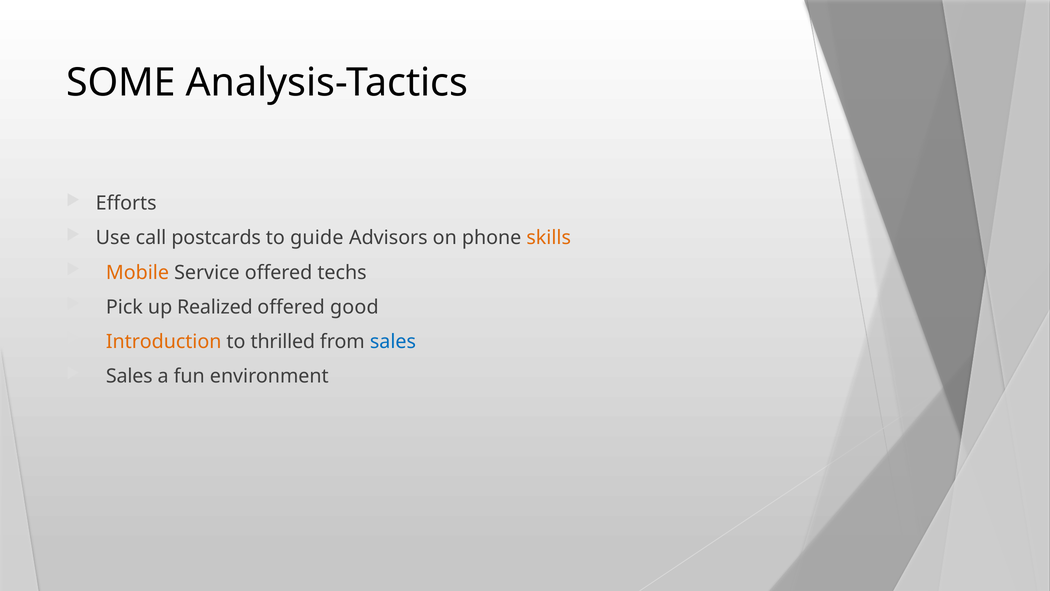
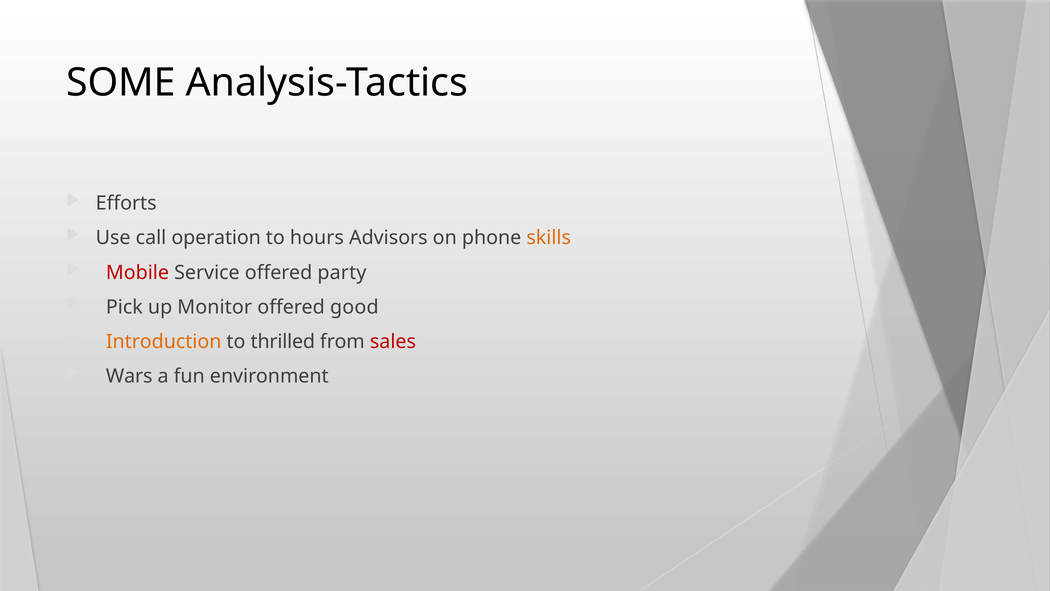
postcards: postcards -> operation (216, 238)
guide: guide -> hours (317, 238)
Mobile colour: orange -> red (137, 272)
techs: techs -> party (342, 272)
Realized: Realized -> Monitor (215, 307)
sales colour: blue -> red (393, 341)
Sales: Sales -> Wars (129, 376)
